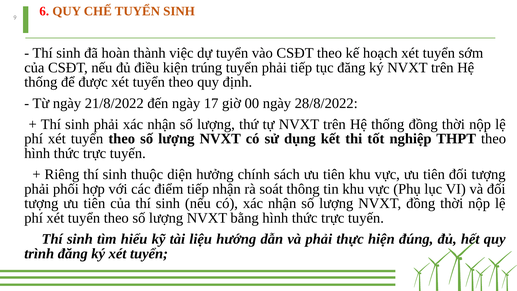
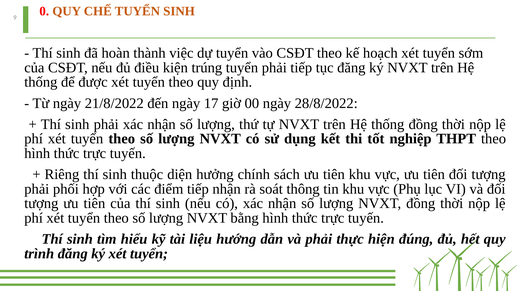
6: 6 -> 0 (44, 11)
